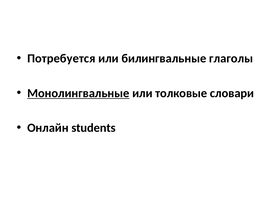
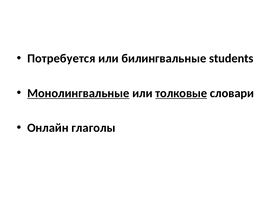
глаголы: глаголы -> students (231, 59)
толковые underline: none -> present (181, 93)
students: students -> глаголы (93, 128)
